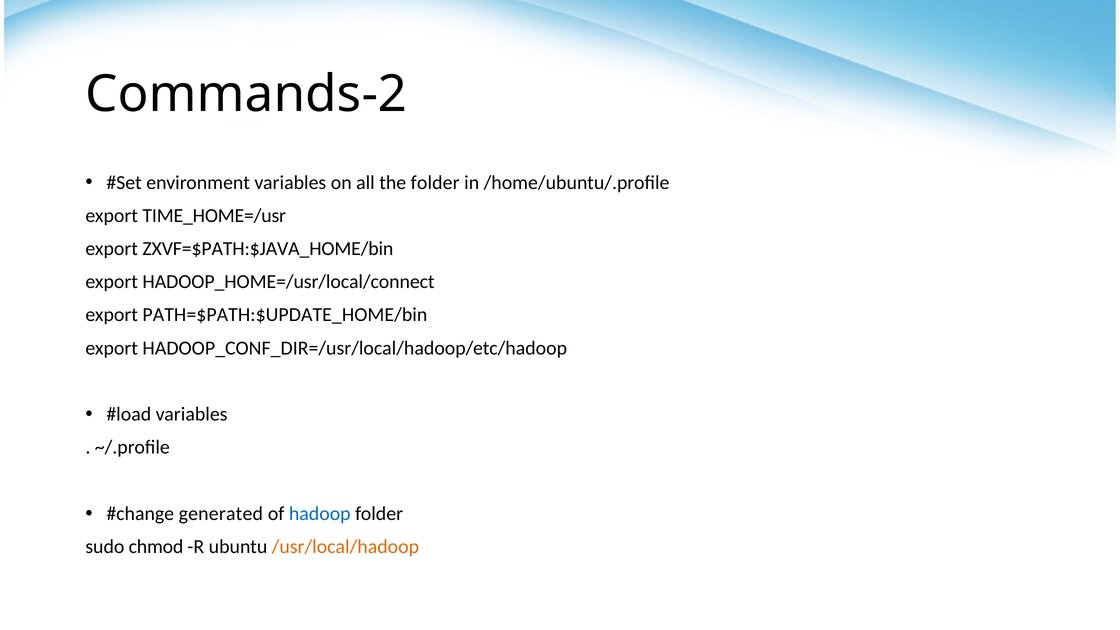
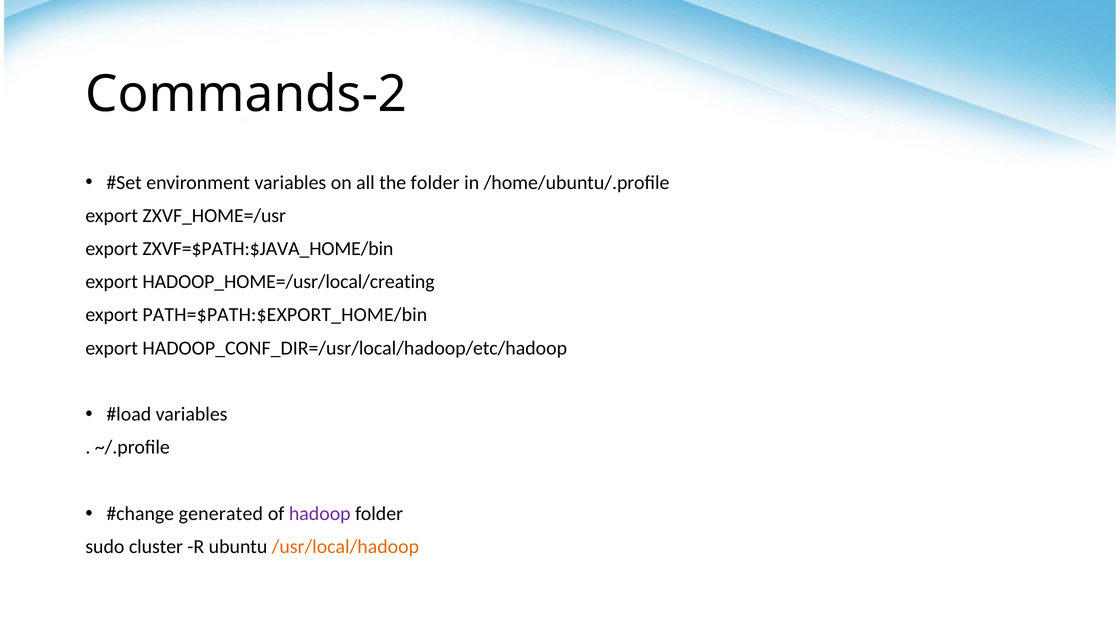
TIME_HOME=/usr: TIME_HOME=/usr -> ZXVF_HOME=/usr (214, 216)
HADOOP_HOME=/usr/local/connect: HADOOP_HOME=/usr/local/connect -> HADOOP_HOME=/usr/local/creating (289, 282)
PATH=$PATH:$UPDATE_HOME/bin: PATH=$PATH:$UPDATE_HOME/bin -> PATH=$PATH:$EXPORT_HOME/bin (285, 315)
hadoop colour: blue -> purple (320, 514)
chmod: chmod -> cluster (156, 547)
